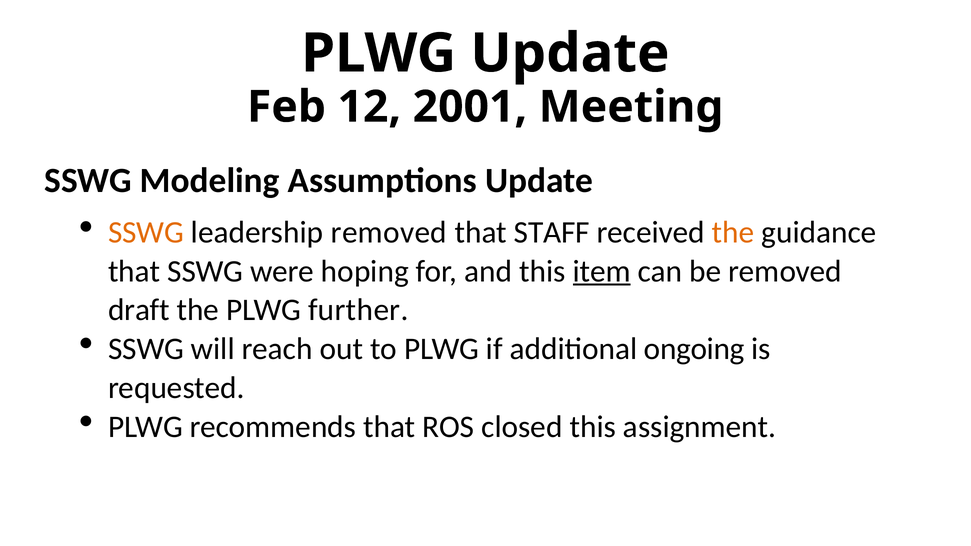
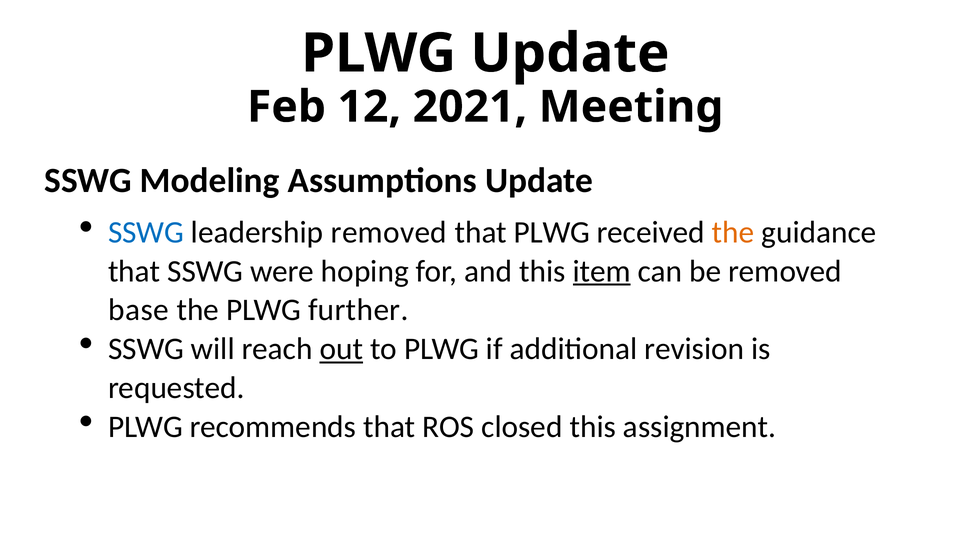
2001: 2001 -> 2021 (470, 107)
SSWG colour: orange -> blue (146, 232)
that STAFF: STAFF -> PLWG (552, 232)
draft: draft -> base (139, 310)
out underline: none -> present (341, 349)
ongoing: ongoing -> revision (694, 349)
